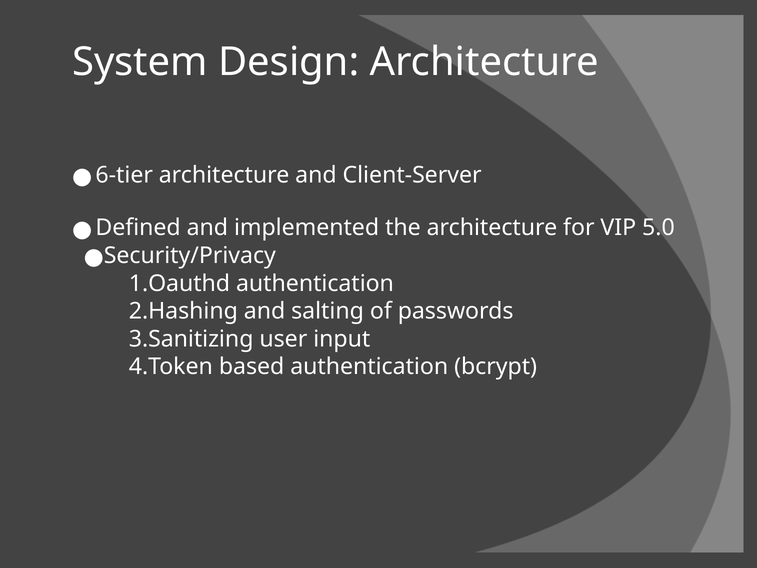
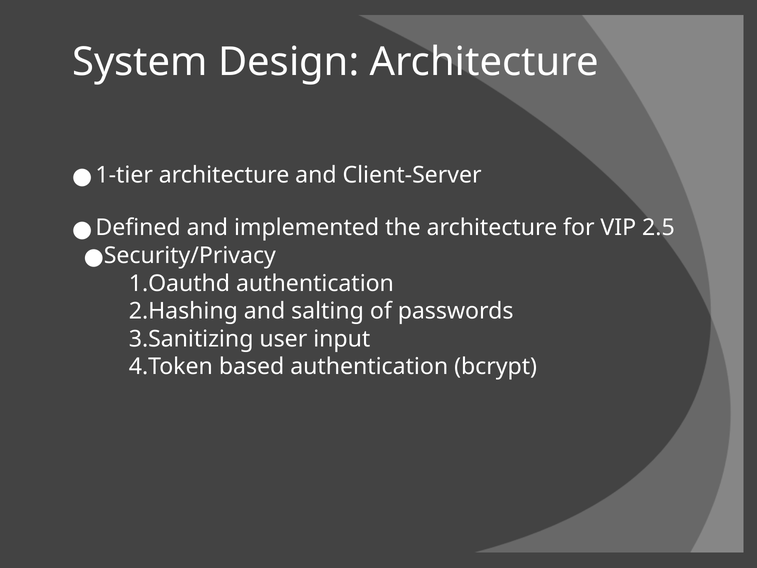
6-tier: 6-tier -> 1-tier (124, 175)
5.0: 5.0 -> 2.5 (658, 228)
